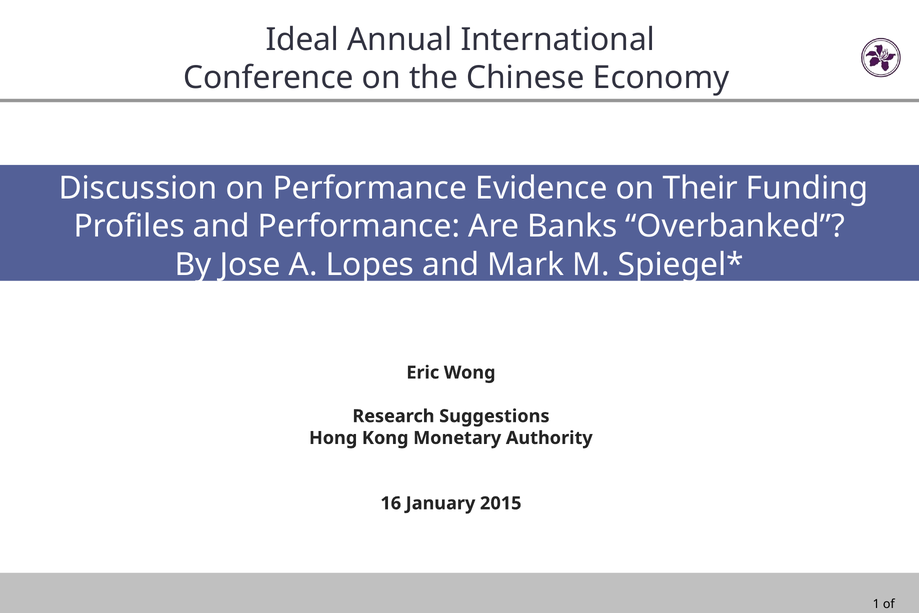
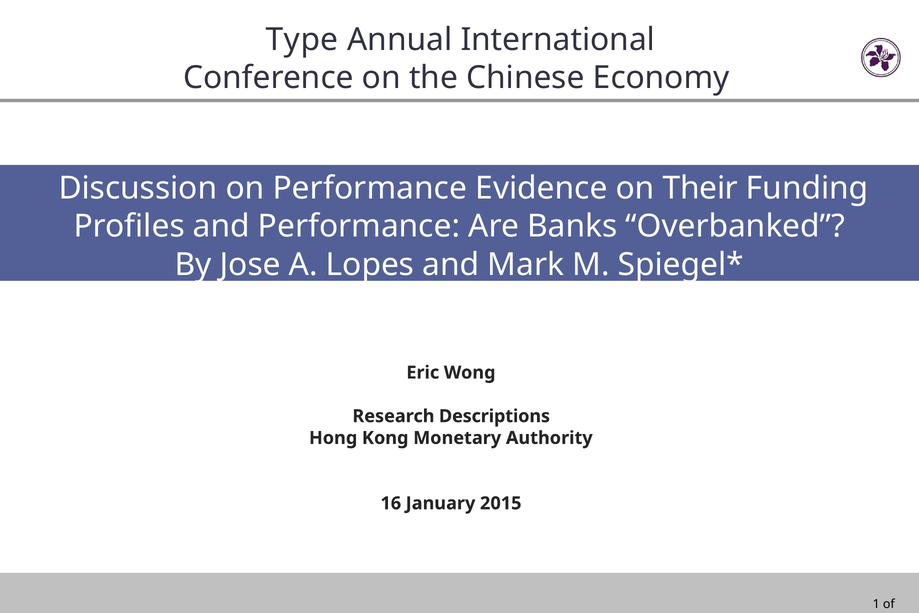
Ideal: Ideal -> Type (302, 40)
Suggestions: Suggestions -> Descriptions (494, 416)
